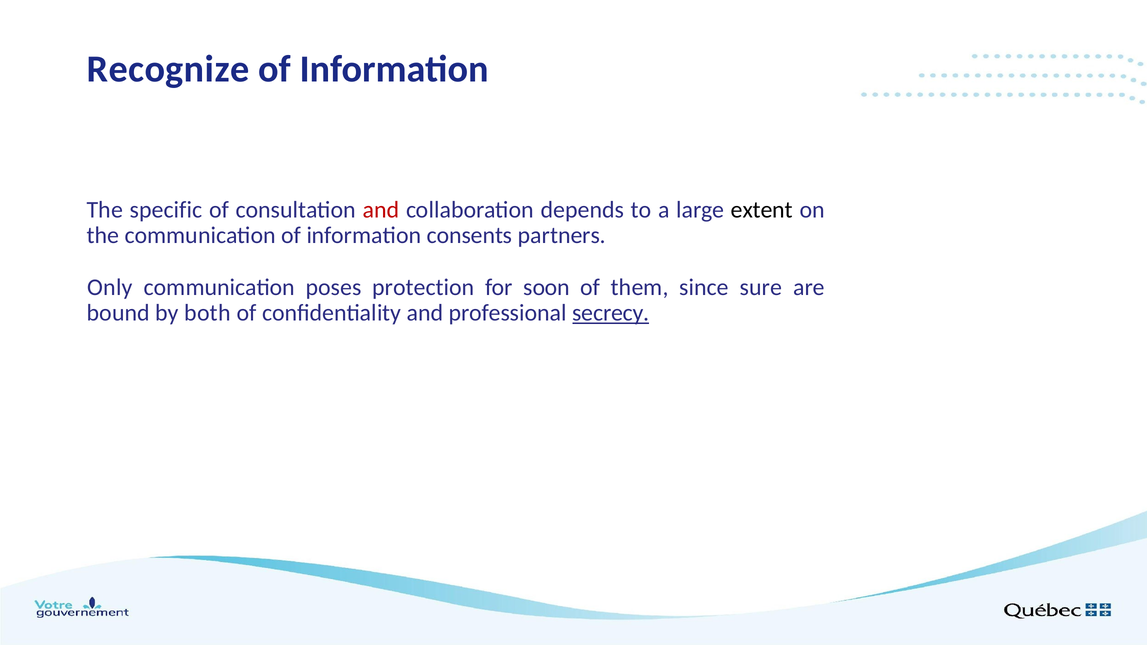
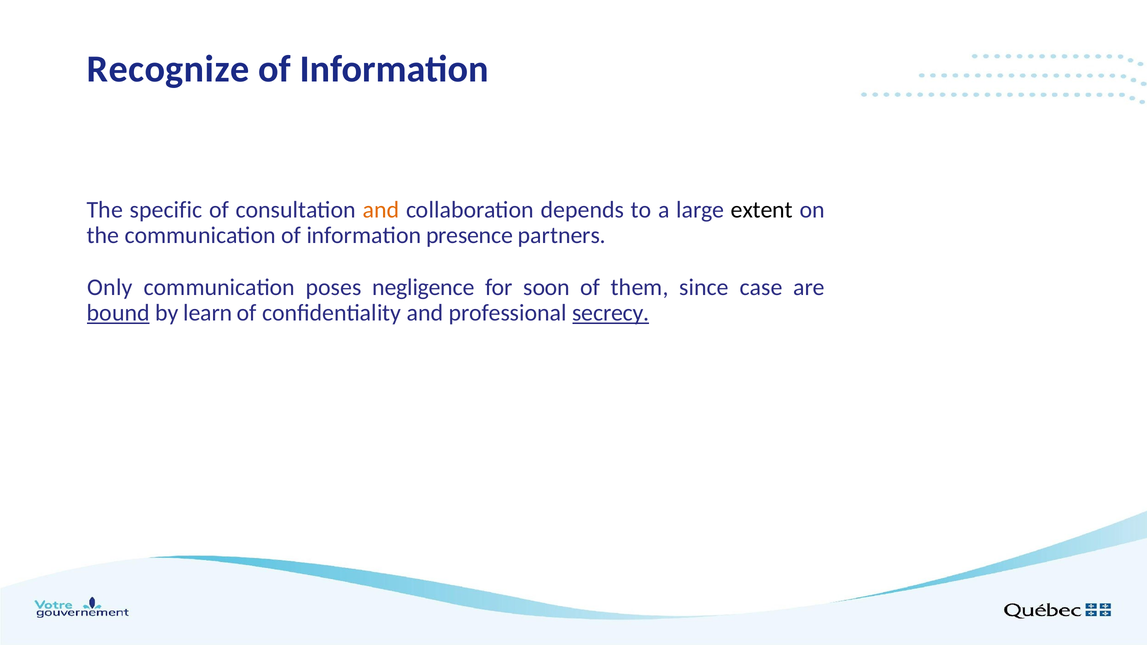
and colour: red -> orange (381, 210)
consents: consents -> presence (469, 236)
protection: protection -> negligence (423, 287)
sure: sure -> case (761, 287)
bound underline: none -> present (118, 313)
both: both -> learn (208, 313)
